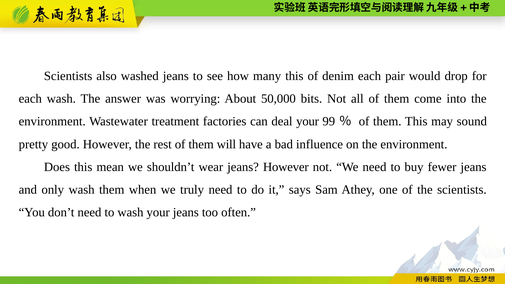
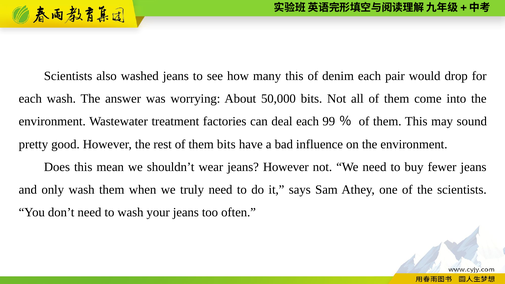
deal your: your -> each (308, 122)
them will: will -> bits (226, 144)
